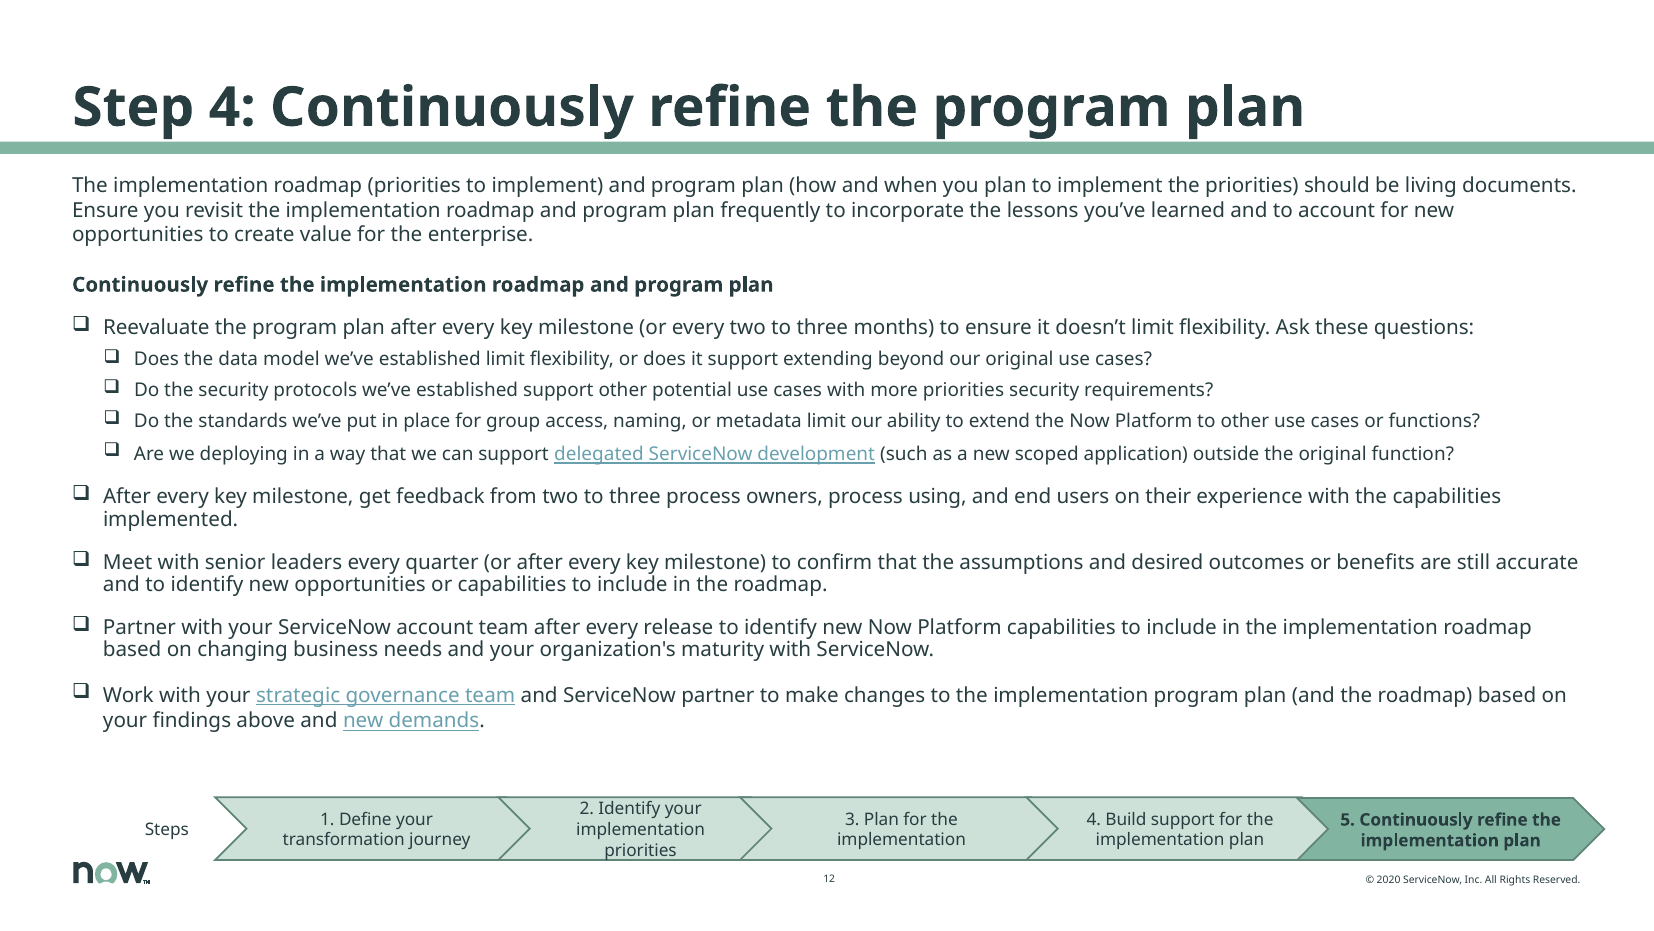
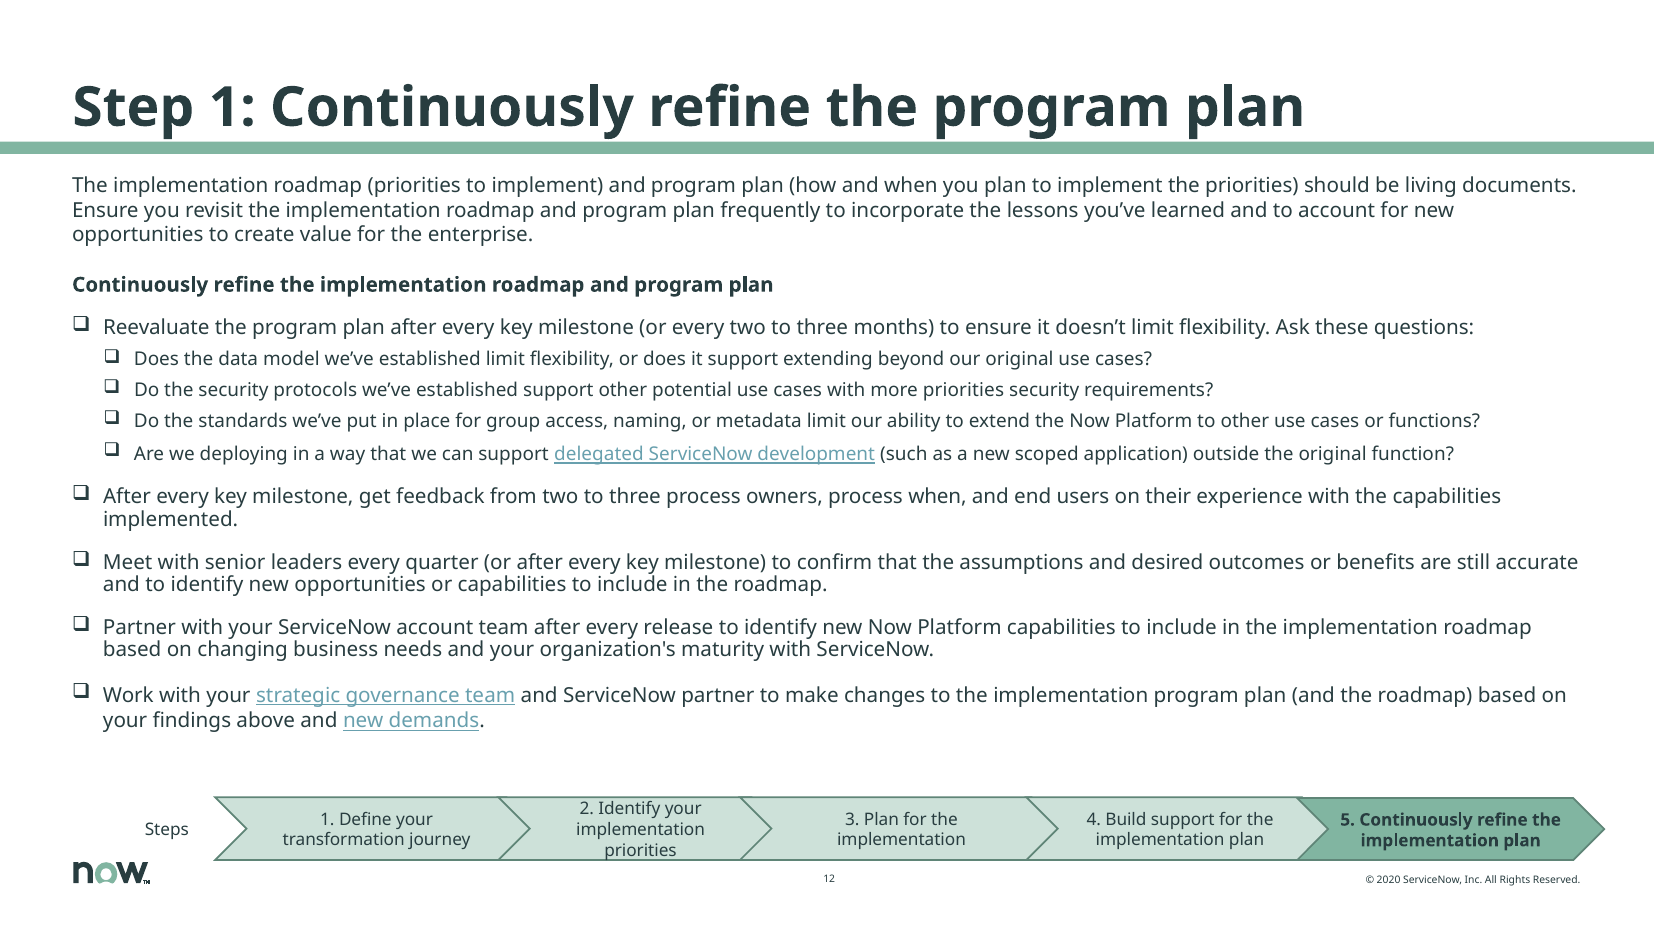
Step 4: 4 -> 1 (232, 108)
process using: using -> when (937, 497)
